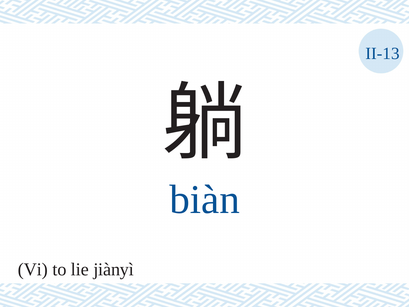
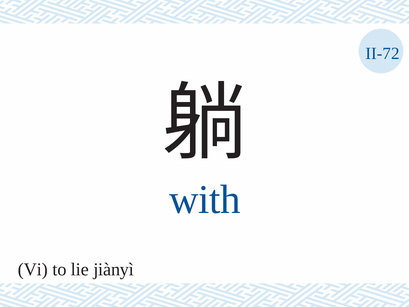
II-13: II-13 -> II-72 (383, 54)
biàn: biàn -> with (205, 200)
